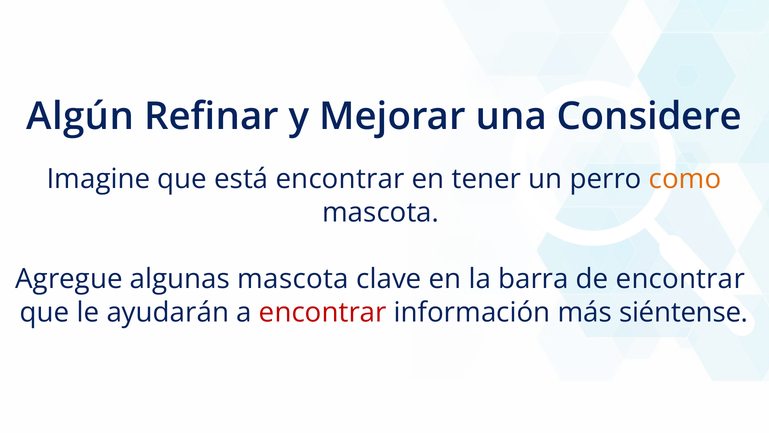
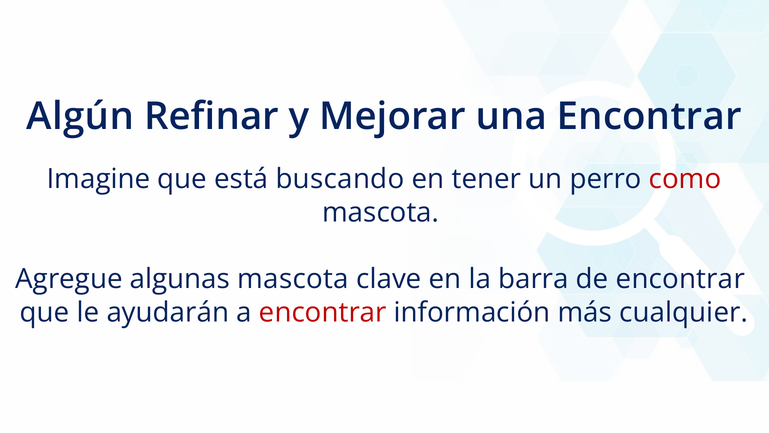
una Considere: Considere -> Encontrar (649, 116)
está encontrar: encontrar -> buscando (340, 179)
como colour: orange -> red (685, 179)
siéntense: siéntense -> cualquier (684, 312)
